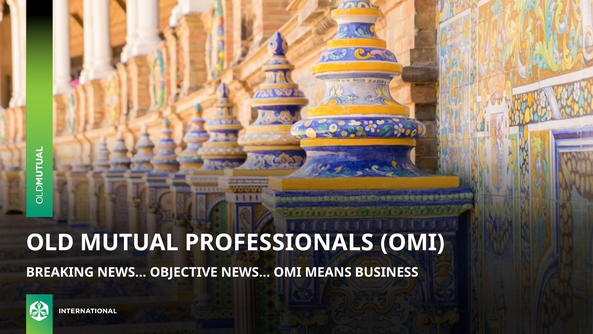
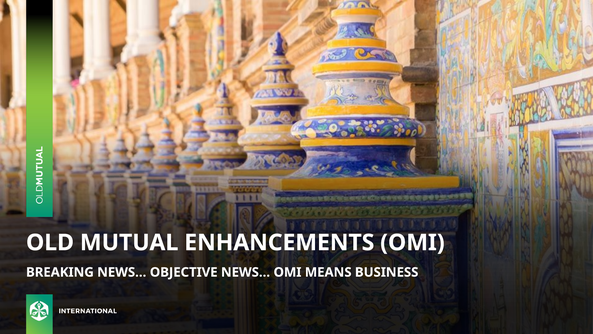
PROFESSIONALS: PROFESSIONALS -> ENHANCEMENTS (279, 242)
